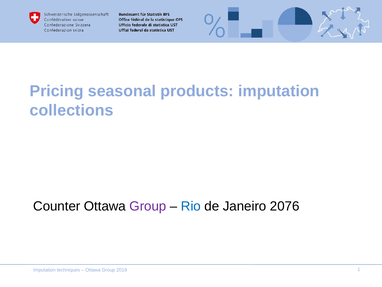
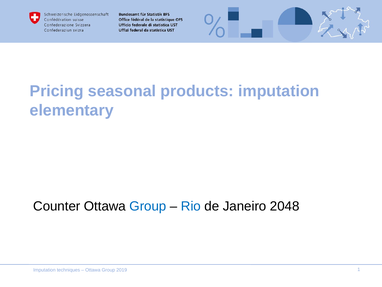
collections: collections -> elementary (72, 110)
Group colour: purple -> blue (148, 206)
2076: 2076 -> 2048 (285, 206)
